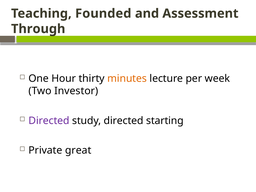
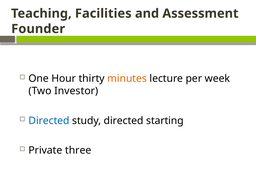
Founded: Founded -> Facilities (103, 13)
Through: Through -> Founder (38, 29)
Directed colour: purple -> blue (49, 121)
great: great -> three (78, 150)
